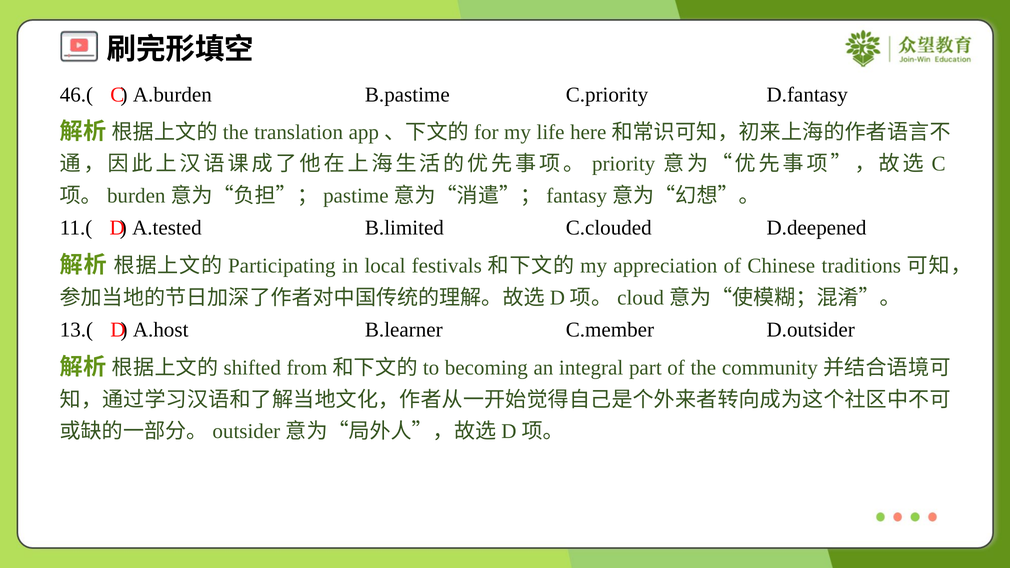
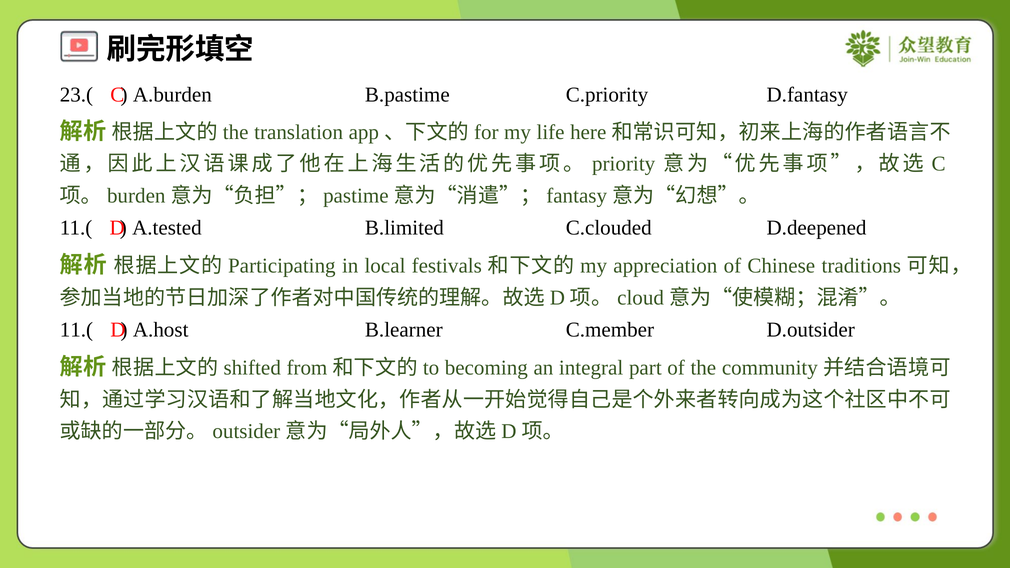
46.(: 46.( -> 23.( (76, 95)
13.(: 13.( -> 11.( (76, 330)
